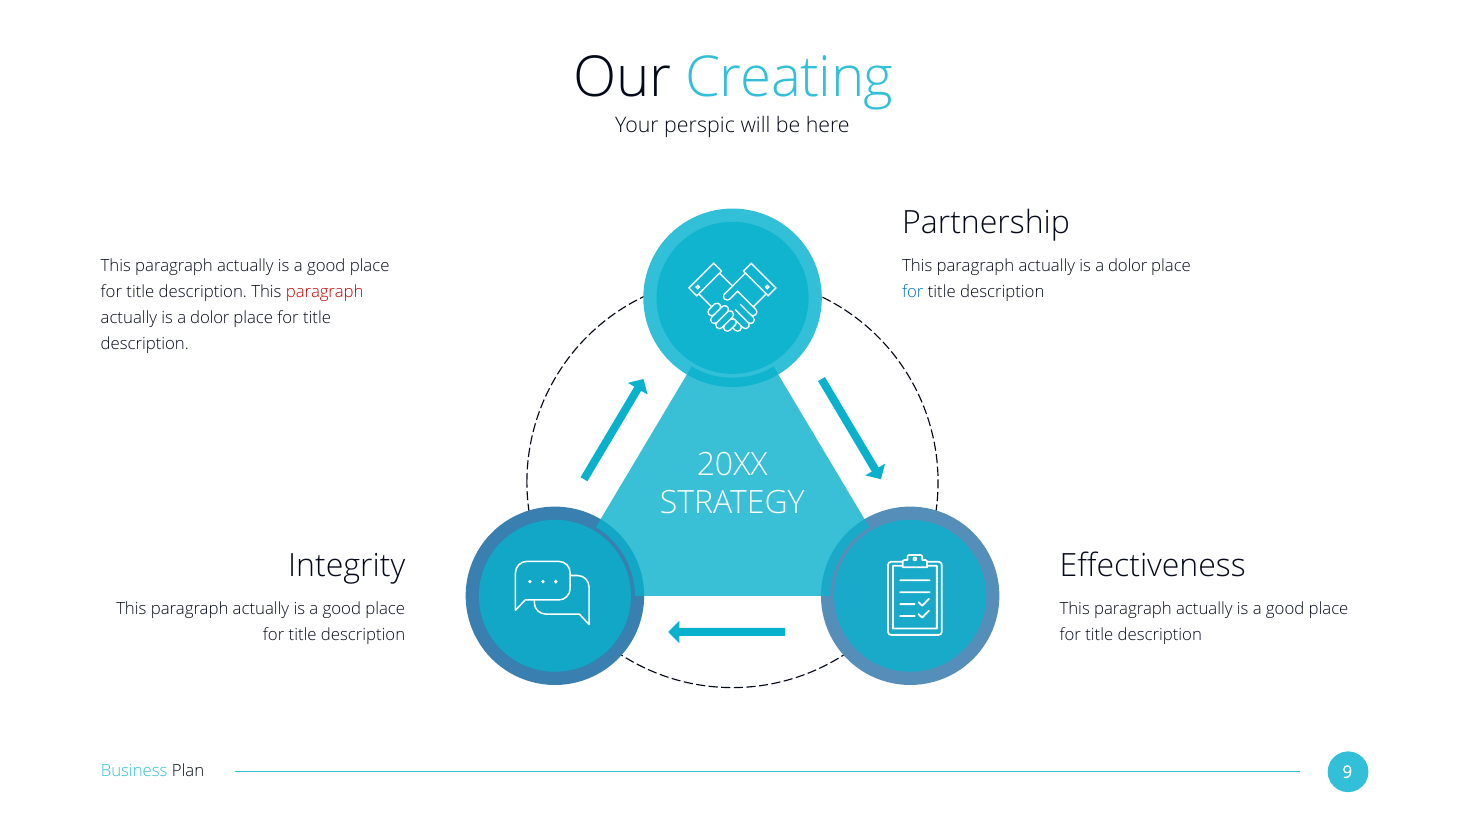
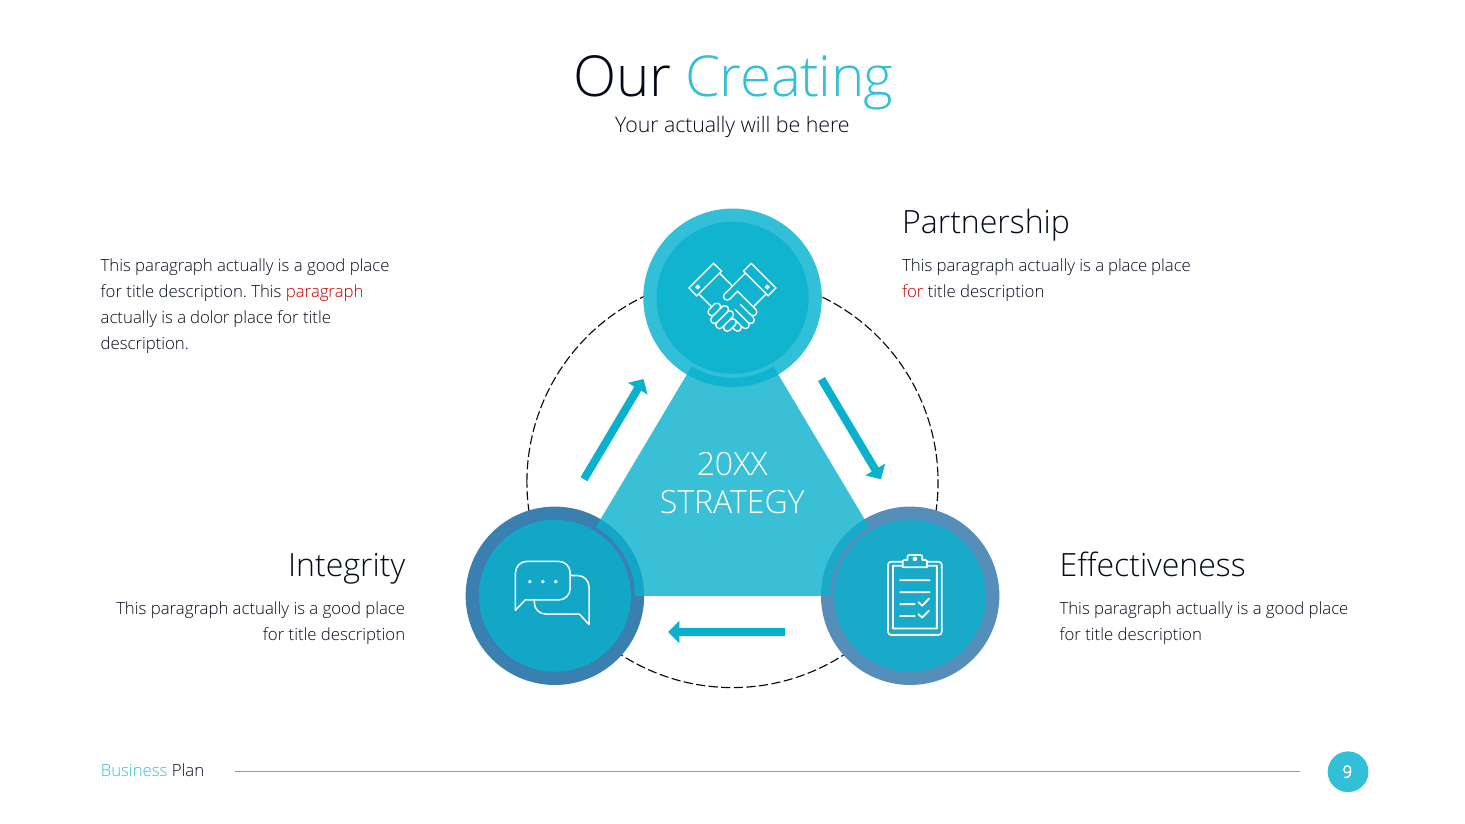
Your perspic: perspic -> actually (700, 126)
dolor: dolor -> place (1128, 266)
for colour: blue -> red (913, 292)
